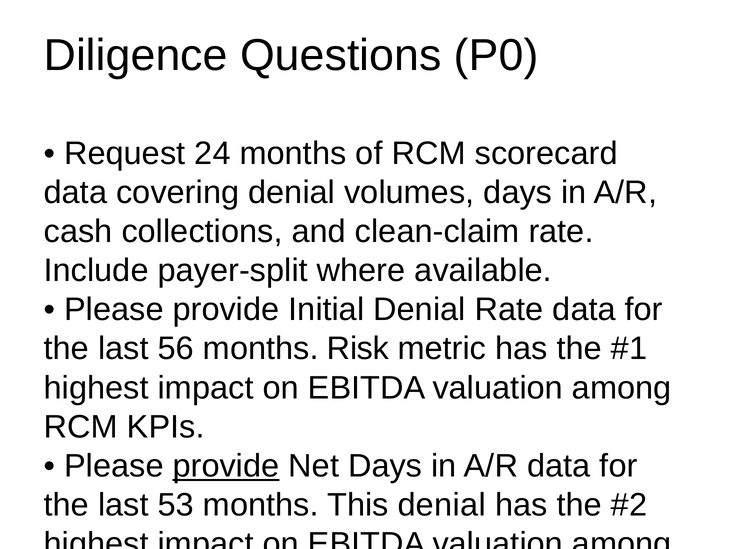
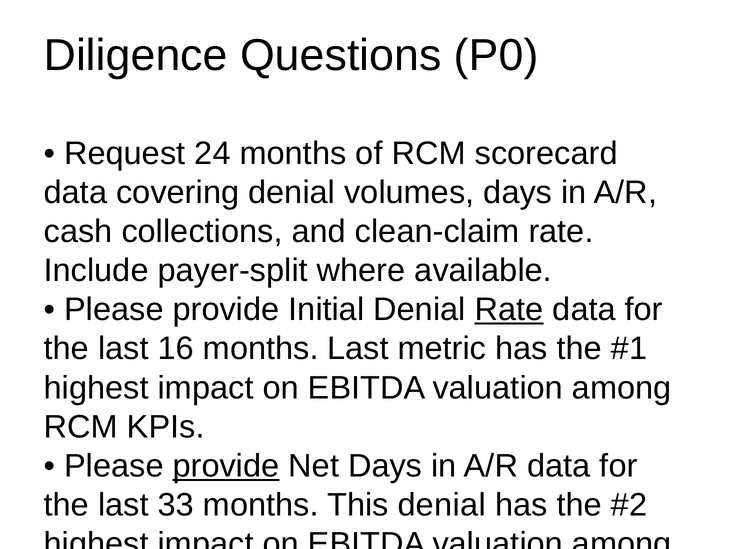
Rate underline: none -> present (509, 310)
56: 56 -> 16 (176, 349)
months Risk: Risk -> Last (358, 349)
53: 53 -> 33 (176, 505)
